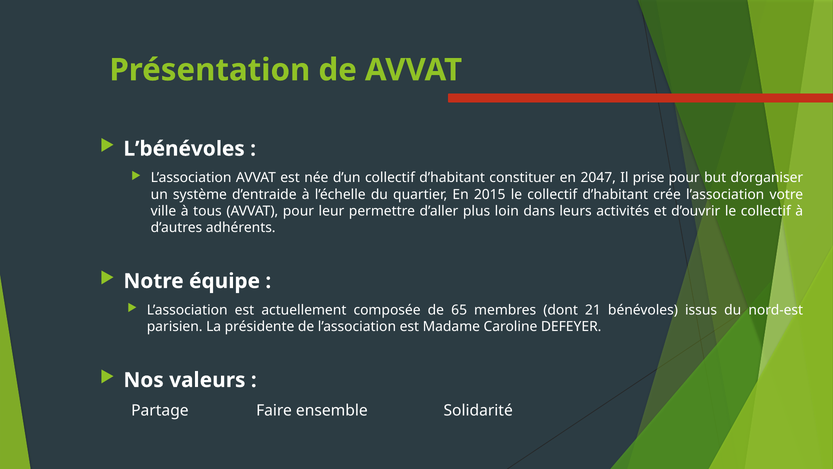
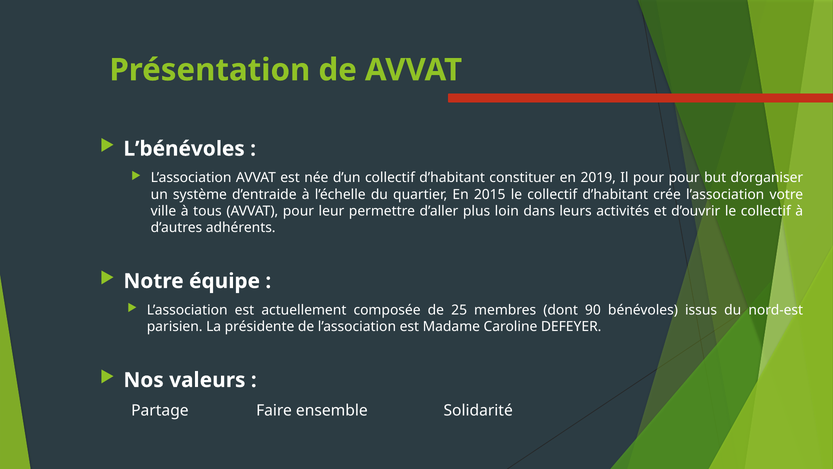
2047: 2047 -> 2019 (598, 178)
Il prise: prise -> pour (649, 178)
65: 65 -> 25 (459, 310)
21: 21 -> 90 (593, 310)
